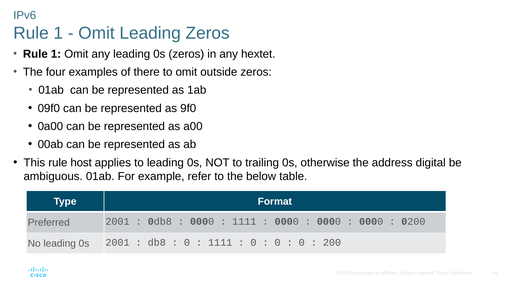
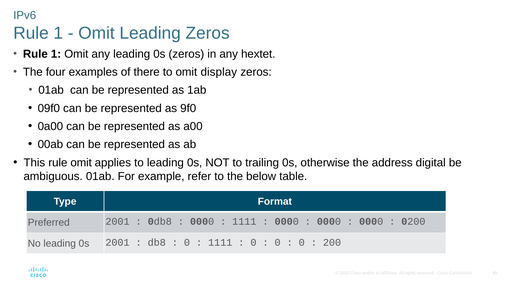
outside: outside -> display (219, 72)
rule host: host -> omit (81, 162)
